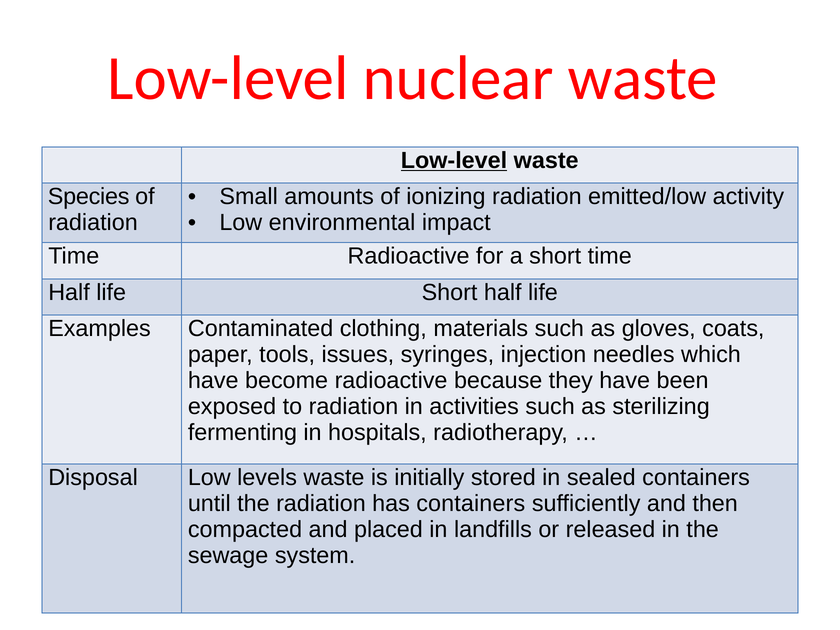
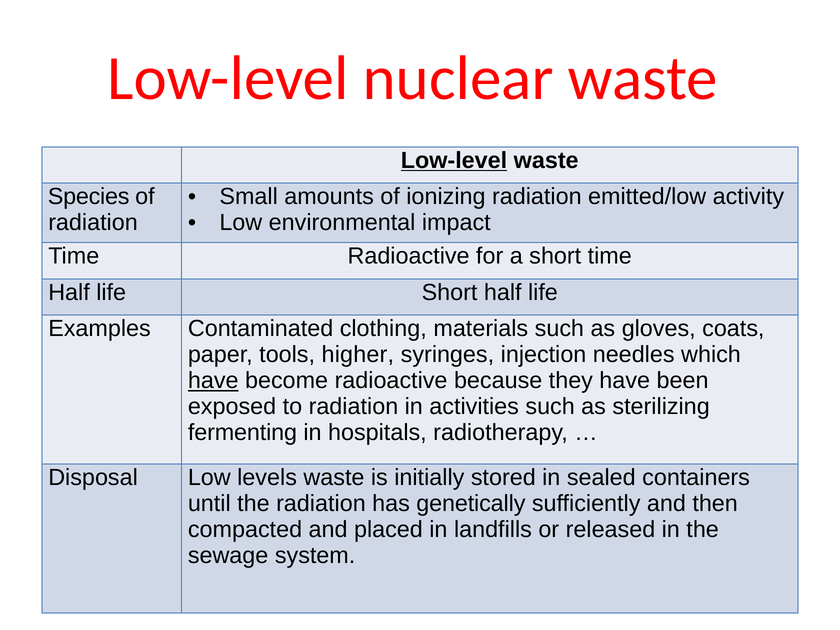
issues: issues -> higher (358, 355)
have underline: none -> present (213, 381)
has containers: containers -> genetically (471, 503)
